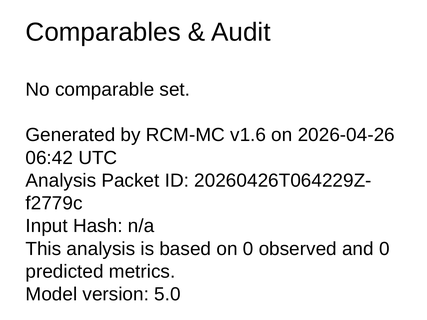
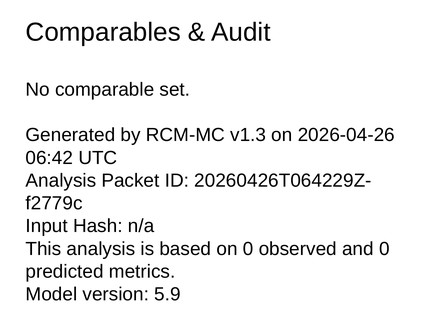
v1.6: v1.6 -> v1.3 (248, 135)
5.0: 5.0 -> 5.9 (167, 295)
